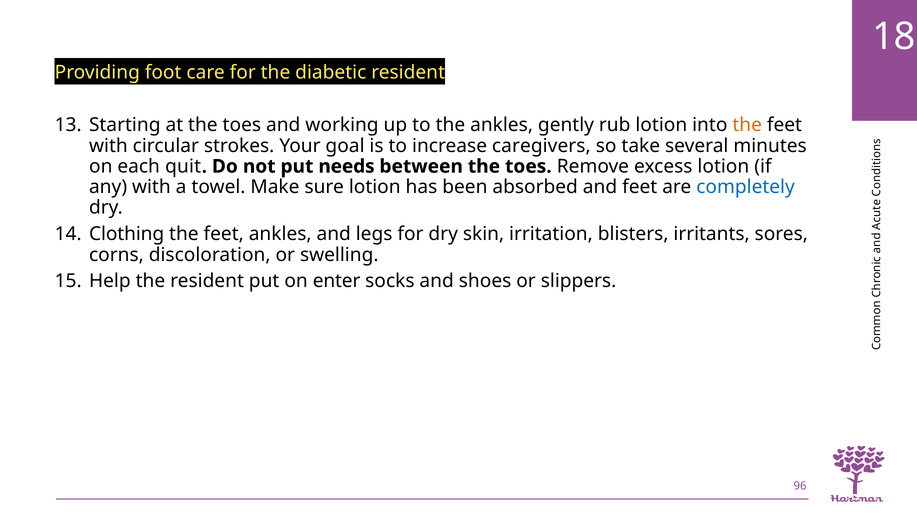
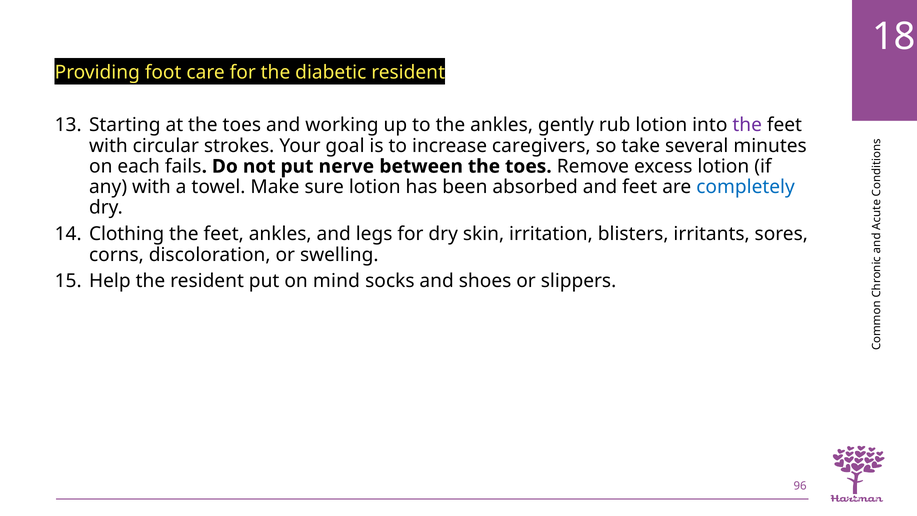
the colour: orange -> purple (747, 125)
quit: quit -> fails (183, 166)
needs: needs -> nerve (346, 166)
enter: enter -> mind (336, 281)
